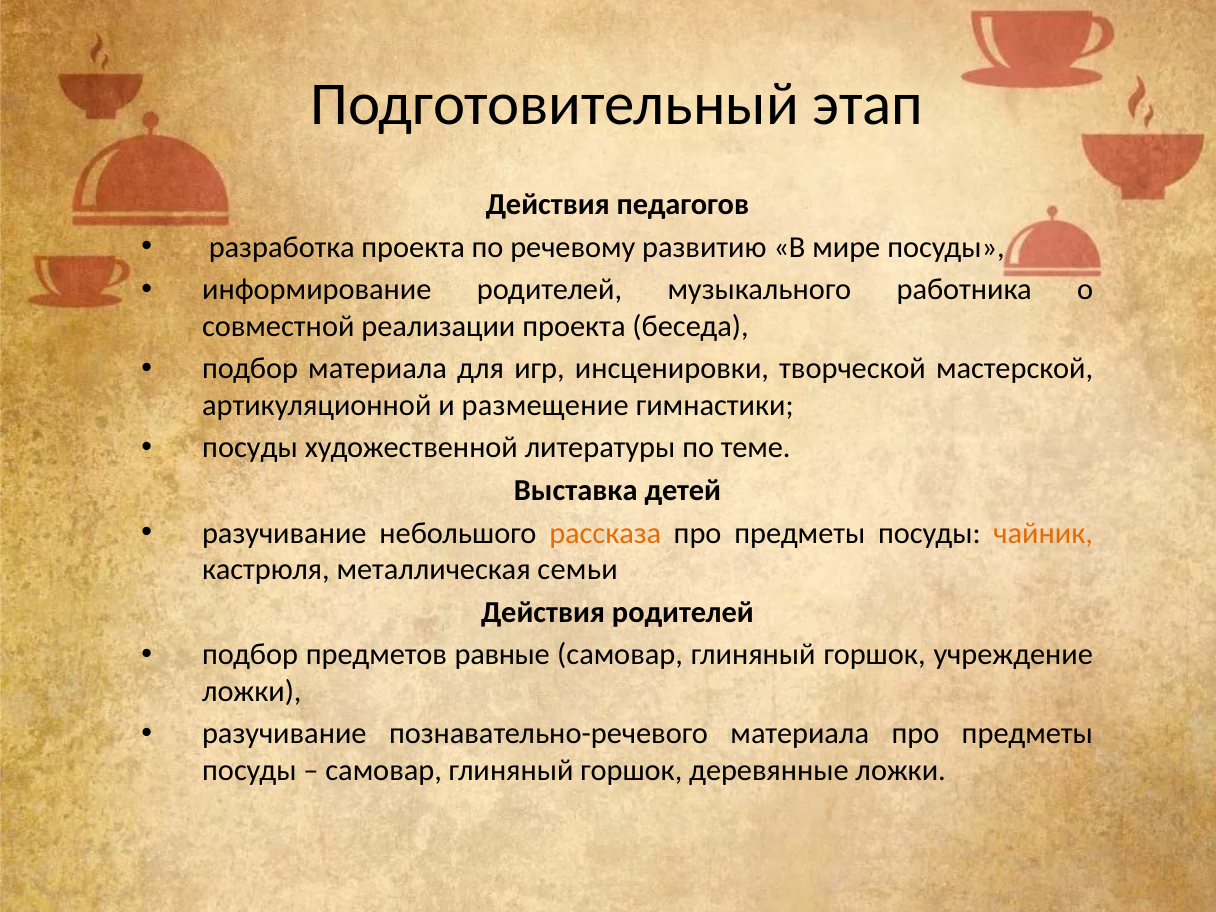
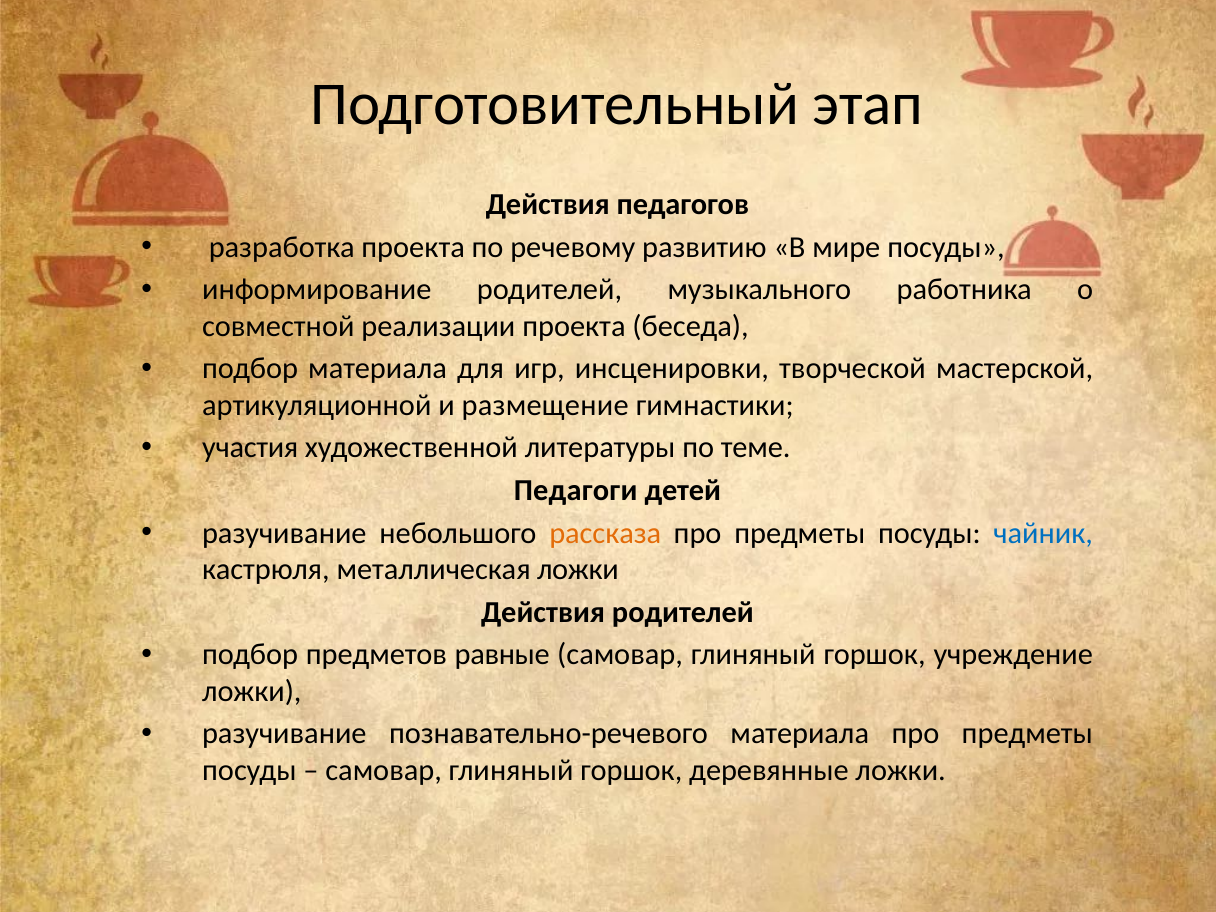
посуды: посуды -> участия (250, 448)
Выставка: Выставка -> Педагоги (576, 490)
чайник colour: orange -> blue (1043, 533)
металлическая семьи: семьи -> ложки (578, 570)
